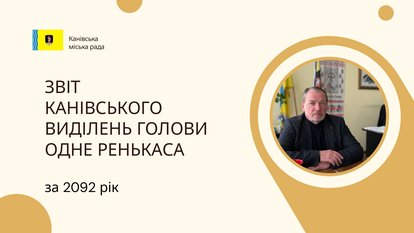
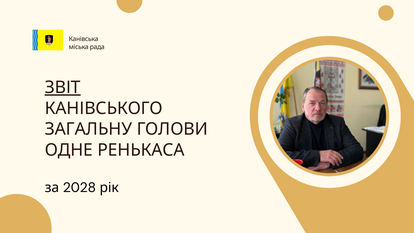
ЗВІТ underline: none -> present (63, 87)
ВИДІЛЕНЬ: ВИДІЛЕНЬ -> ЗАГАЛЬНУ (89, 129)
2092: 2092 -> 2028 (79, 188)
